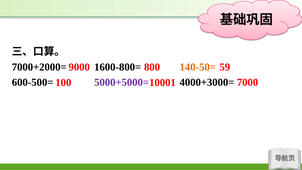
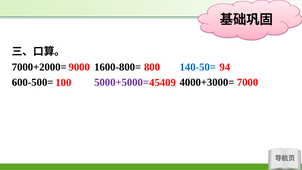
140-50= colour: orange -> blue (198, 67)
59: 59 -> 94 (225, 67)
10001: 10001 -> 45409 (162, 83)
